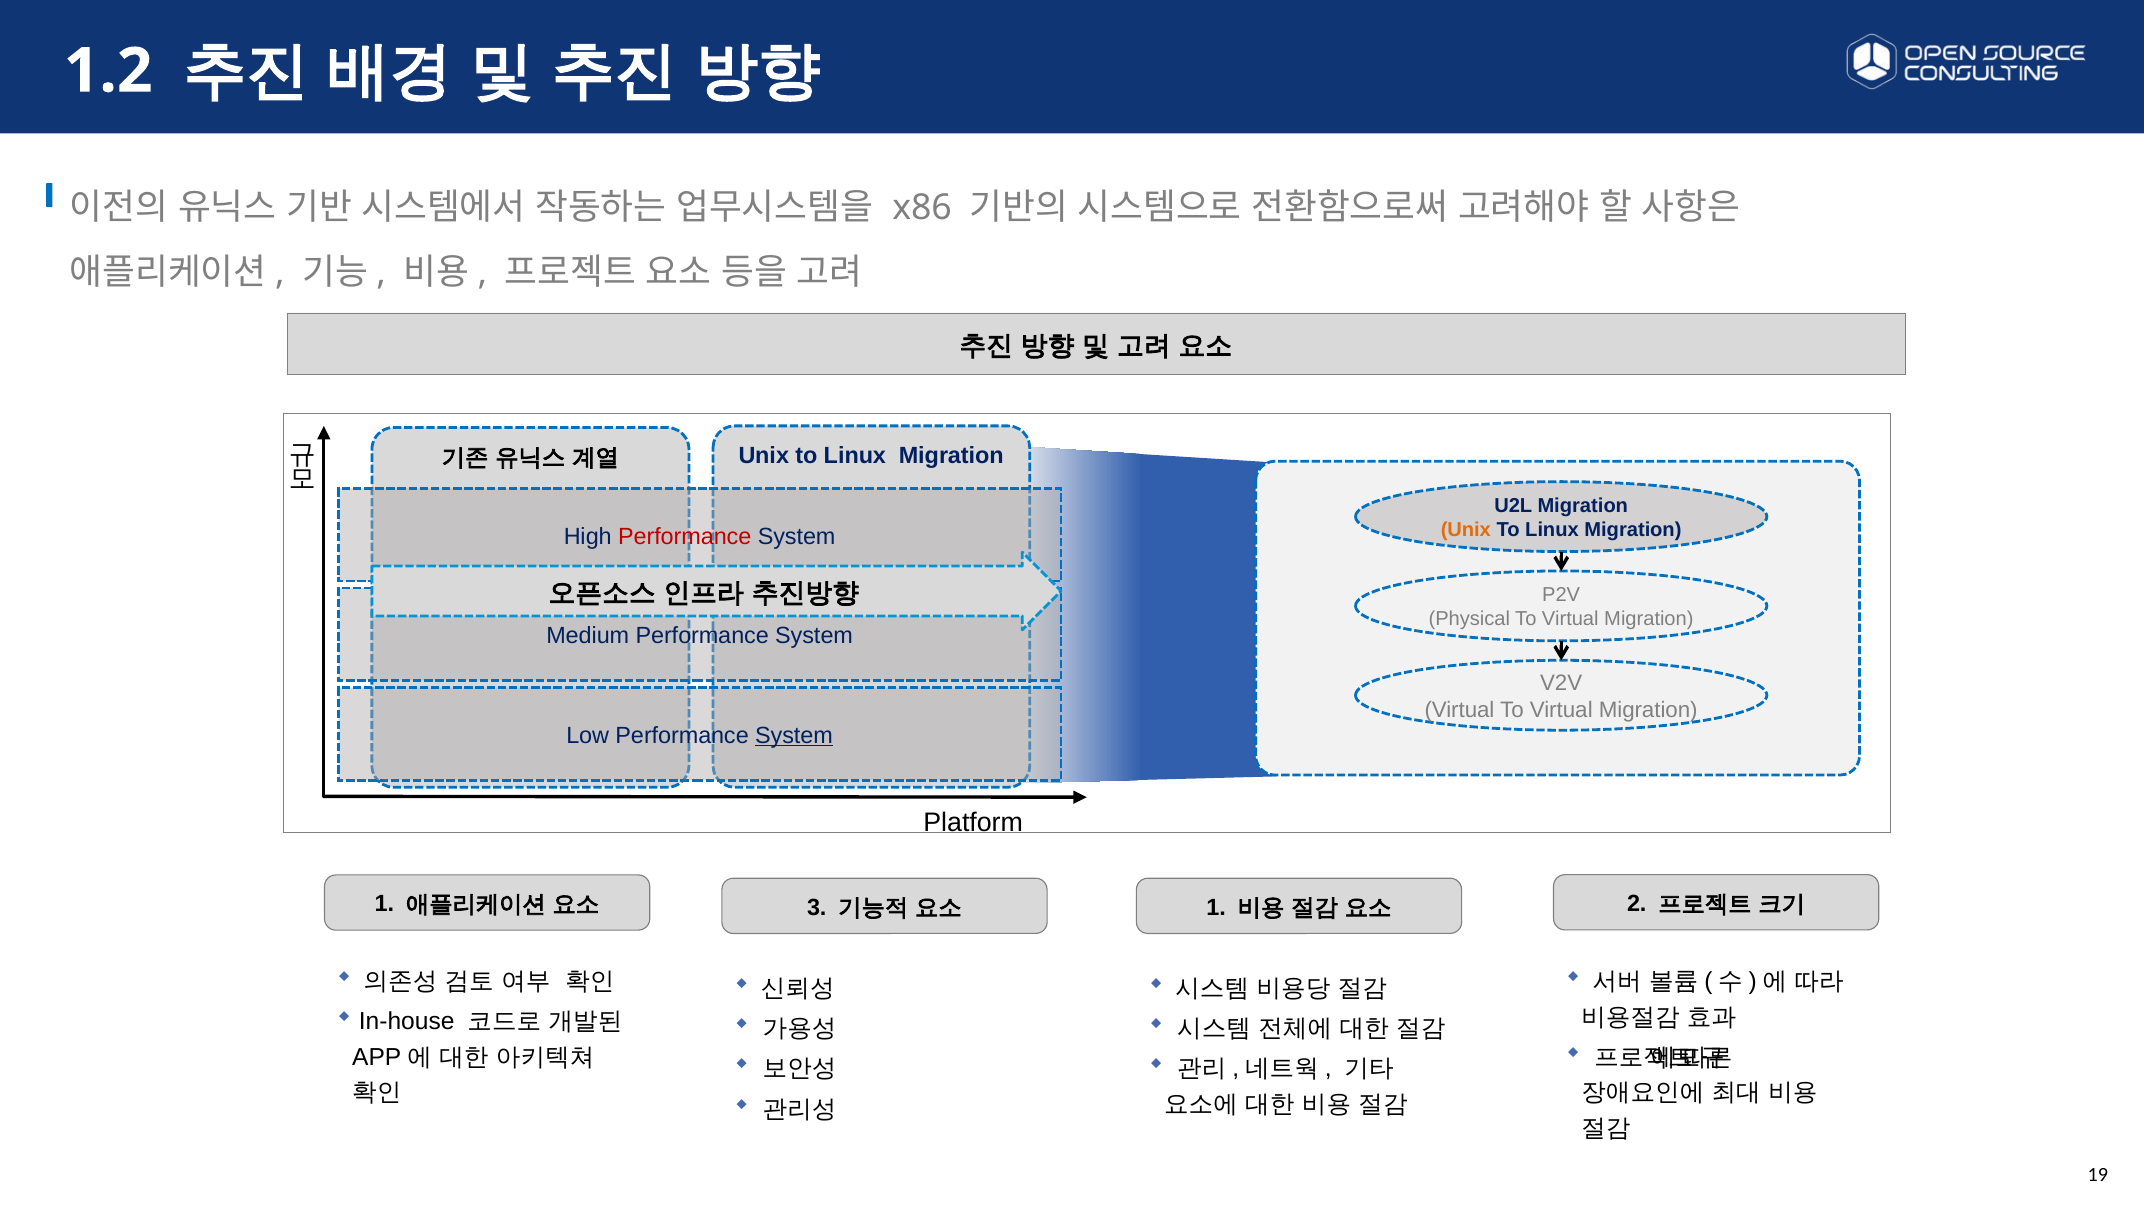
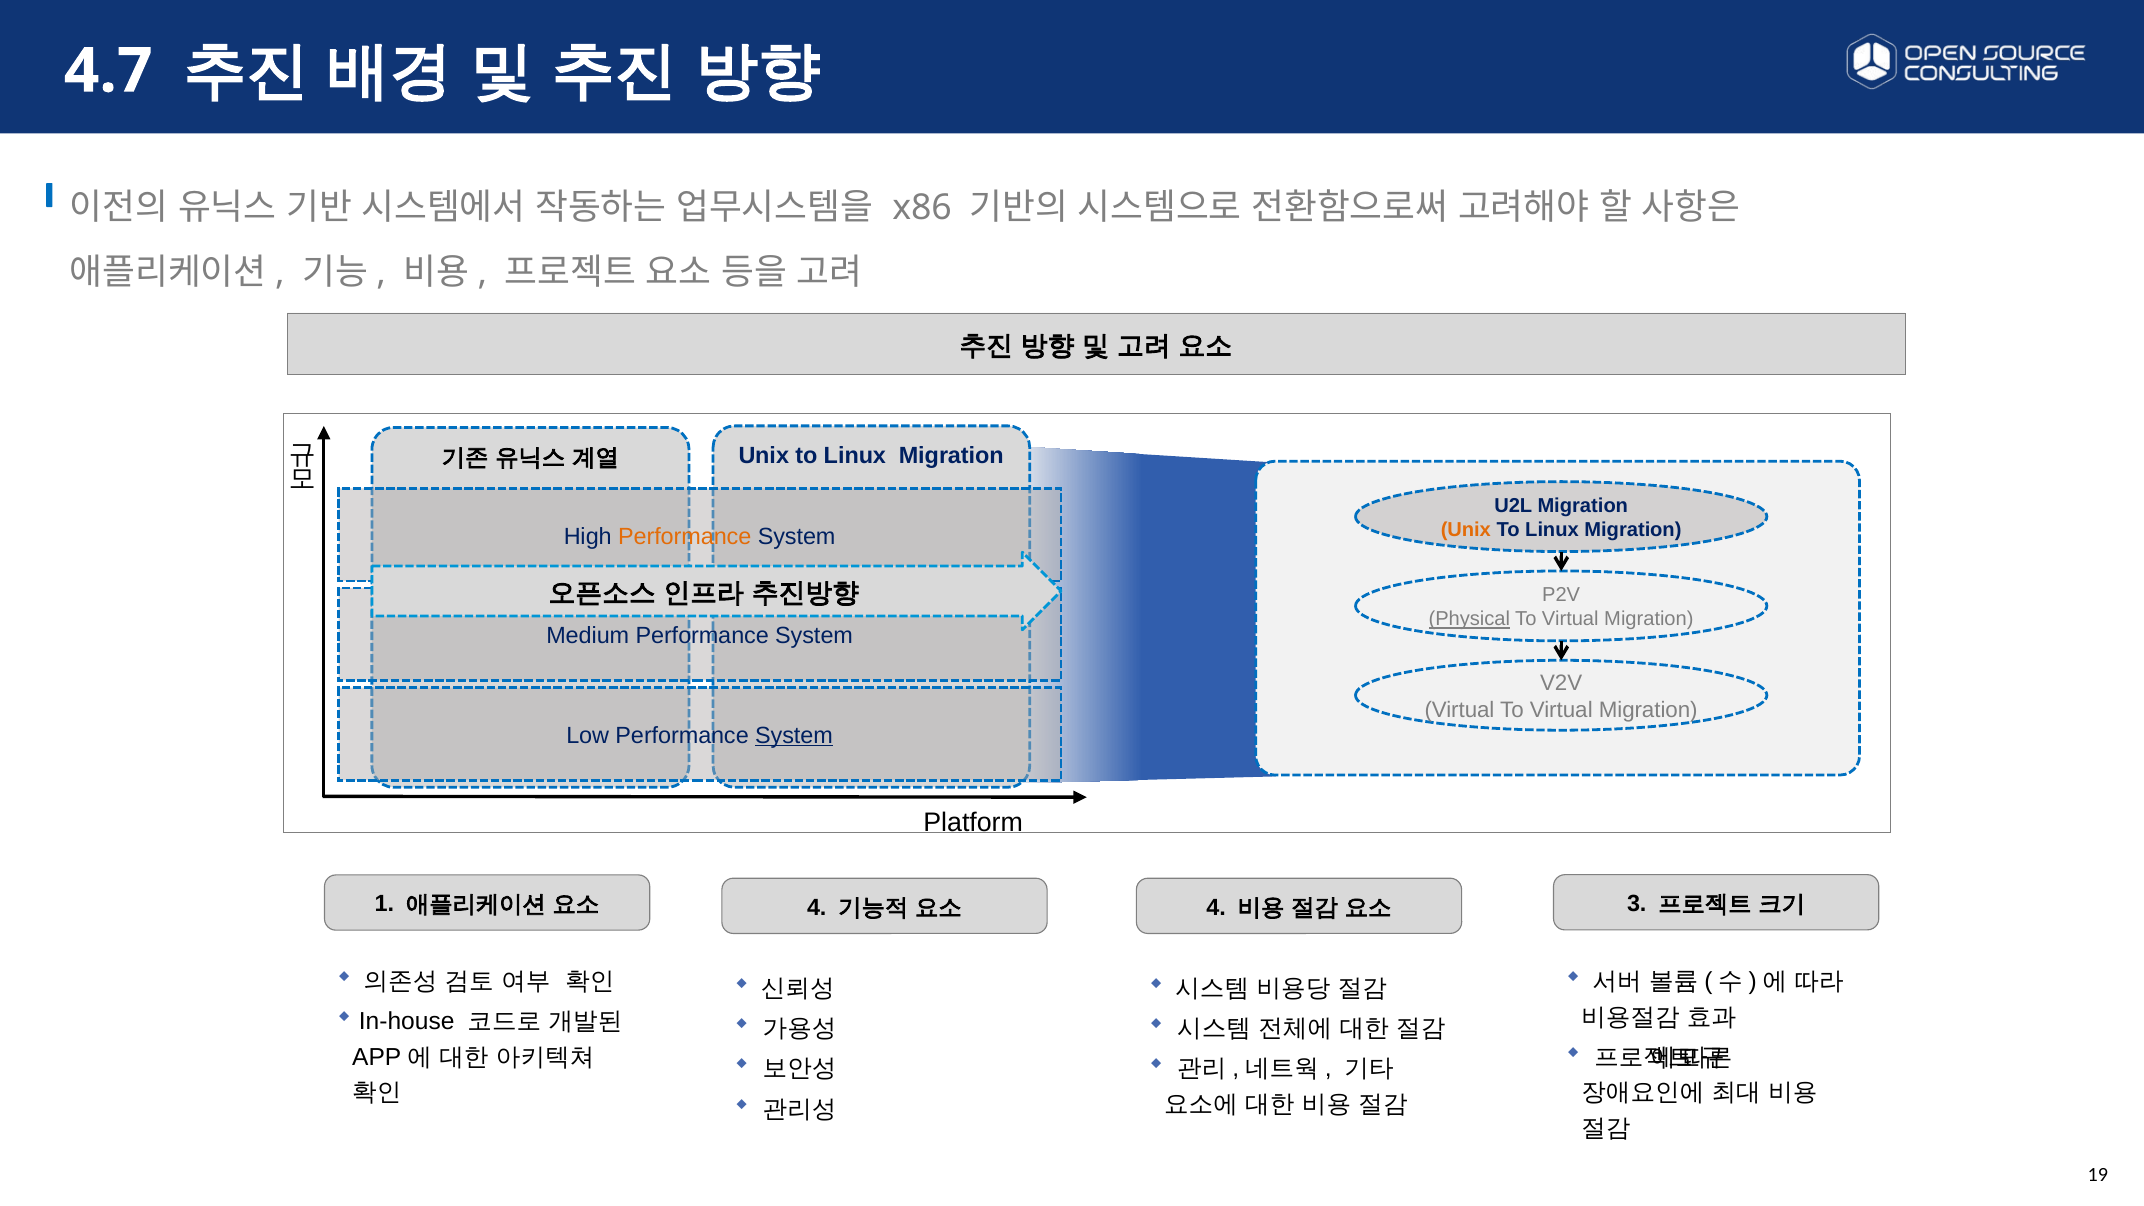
1.2: 1.2 -> 4.7 (108, 71)
Performance colour: red -> orange (685, 536)
Physical underline: none -> present (1469, 619)
3: 3 -> 4 (817, 907)
1: 1 -> 4 (1216, 907)
2: 2 -> 3 (1637, 904)
